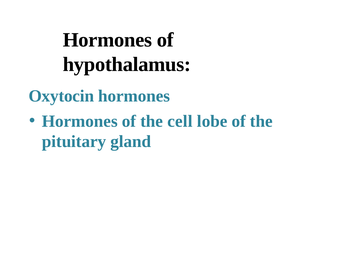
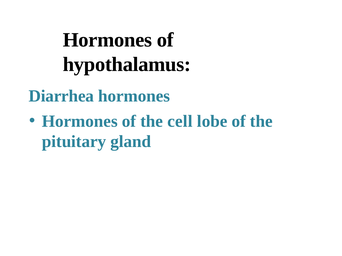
Oxytocin: Oxytocin -> Diarrhea (61, 96)
